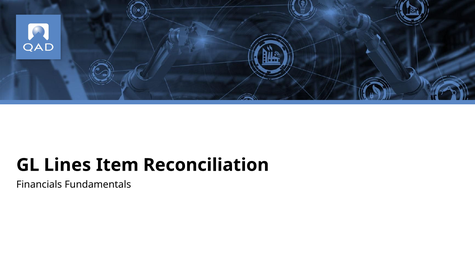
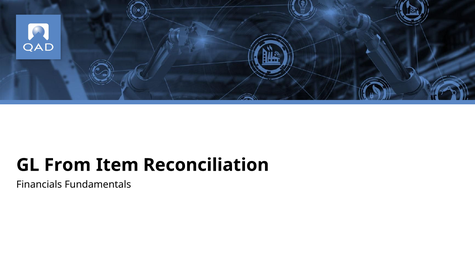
Lines: Lines -> From (67, 165)
